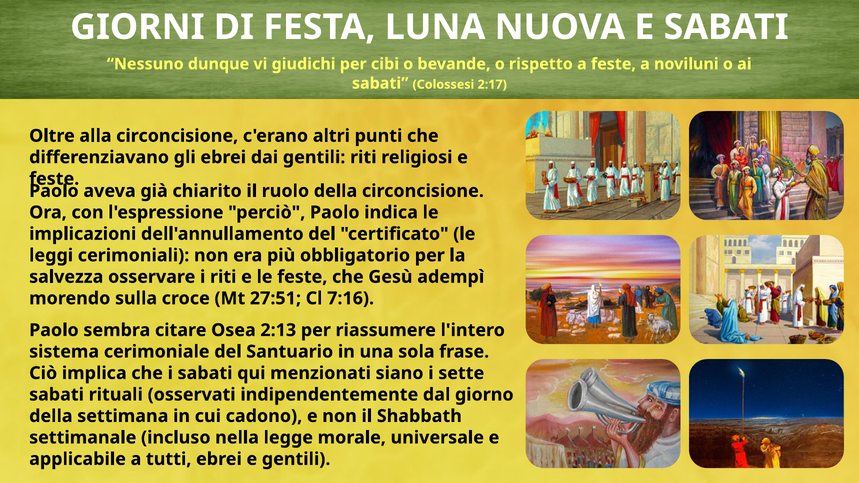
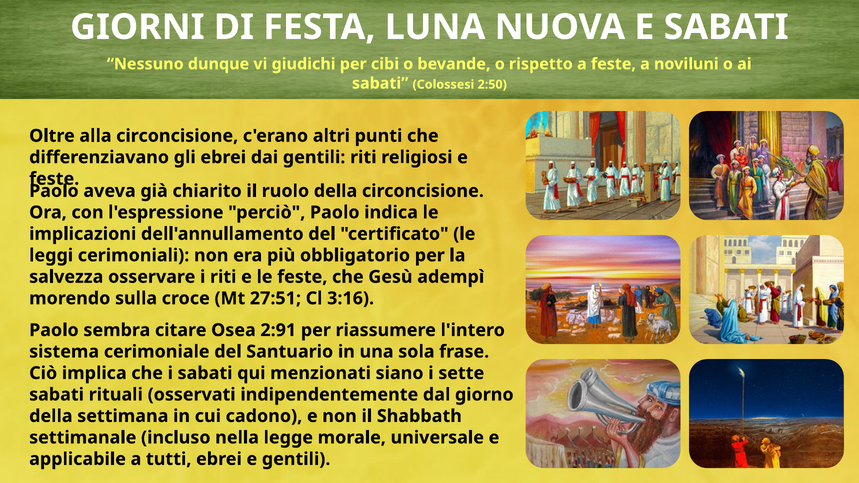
2:17: 2:17 -> 2:50 (492, 85)
7:16: 7:16 -> 3:16 (351, 298)
2:13: 2:13 -> 2:91 (278, 330)
